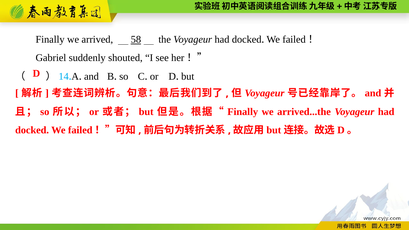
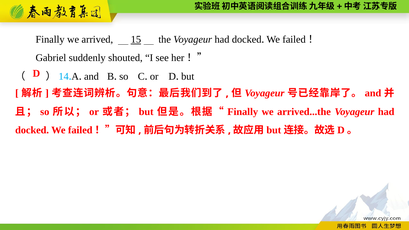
58: 58 -> 15 (136, 40)
